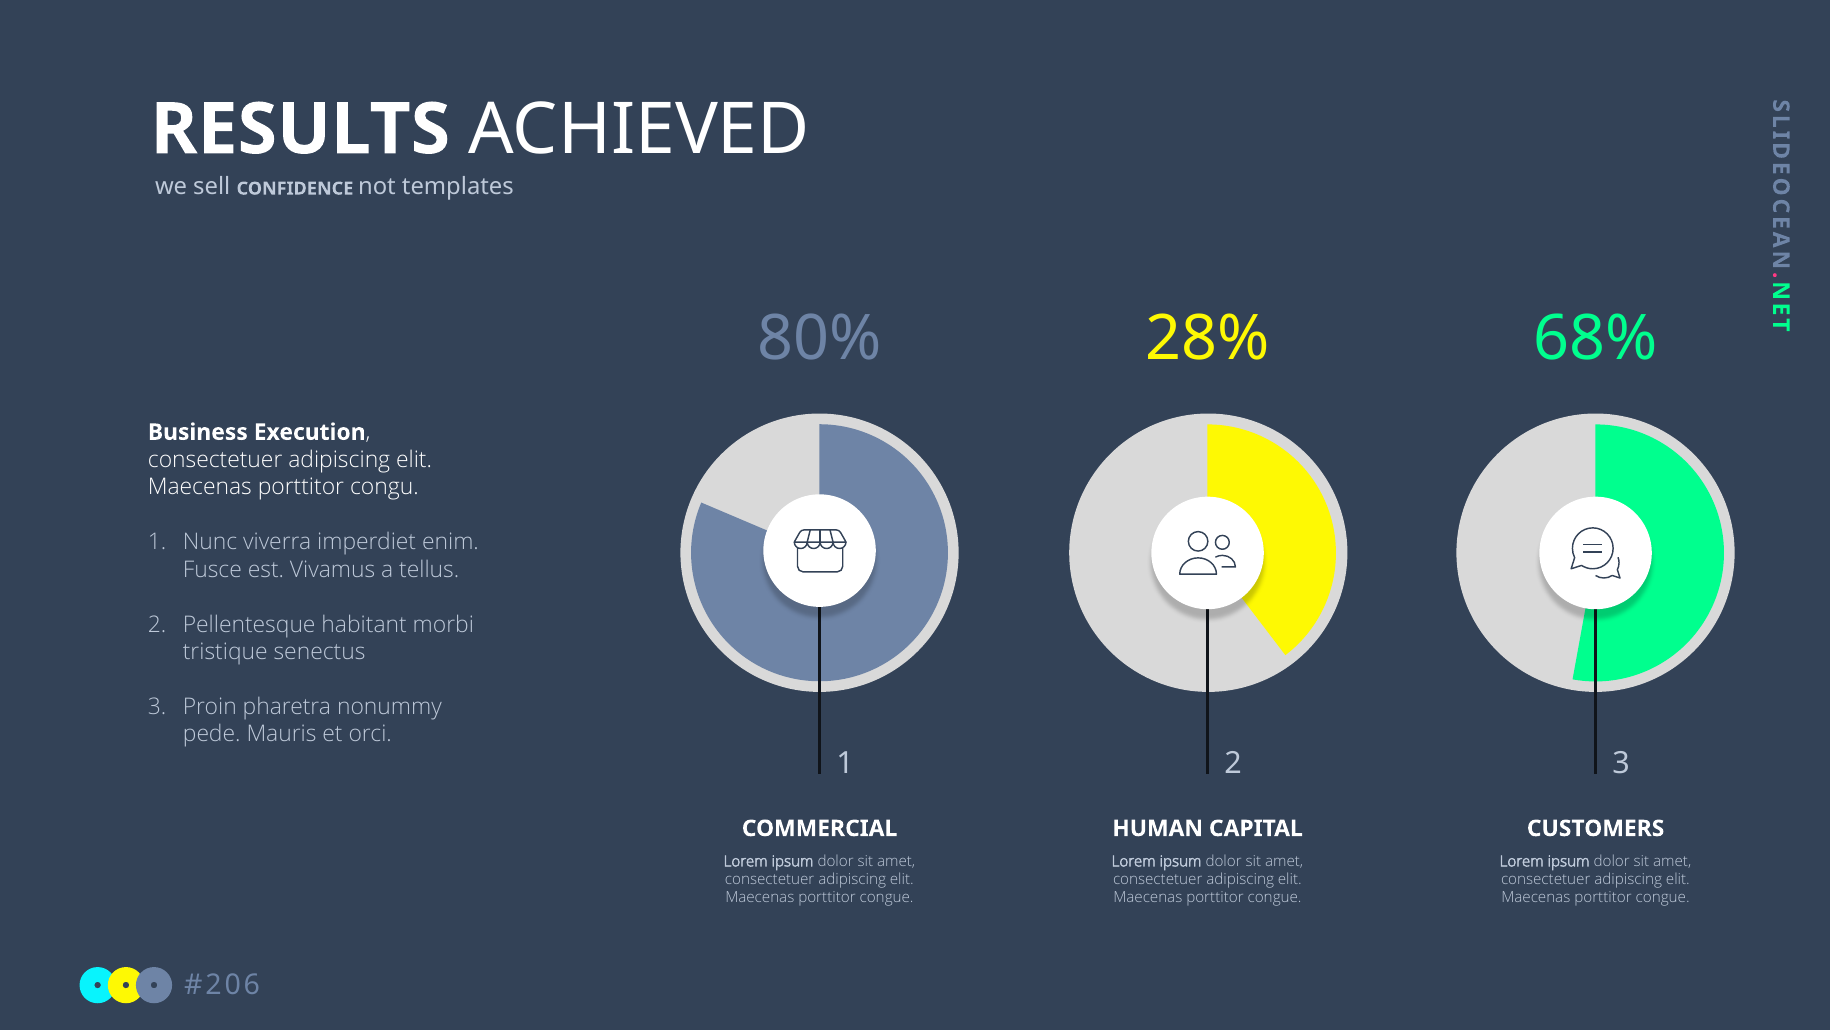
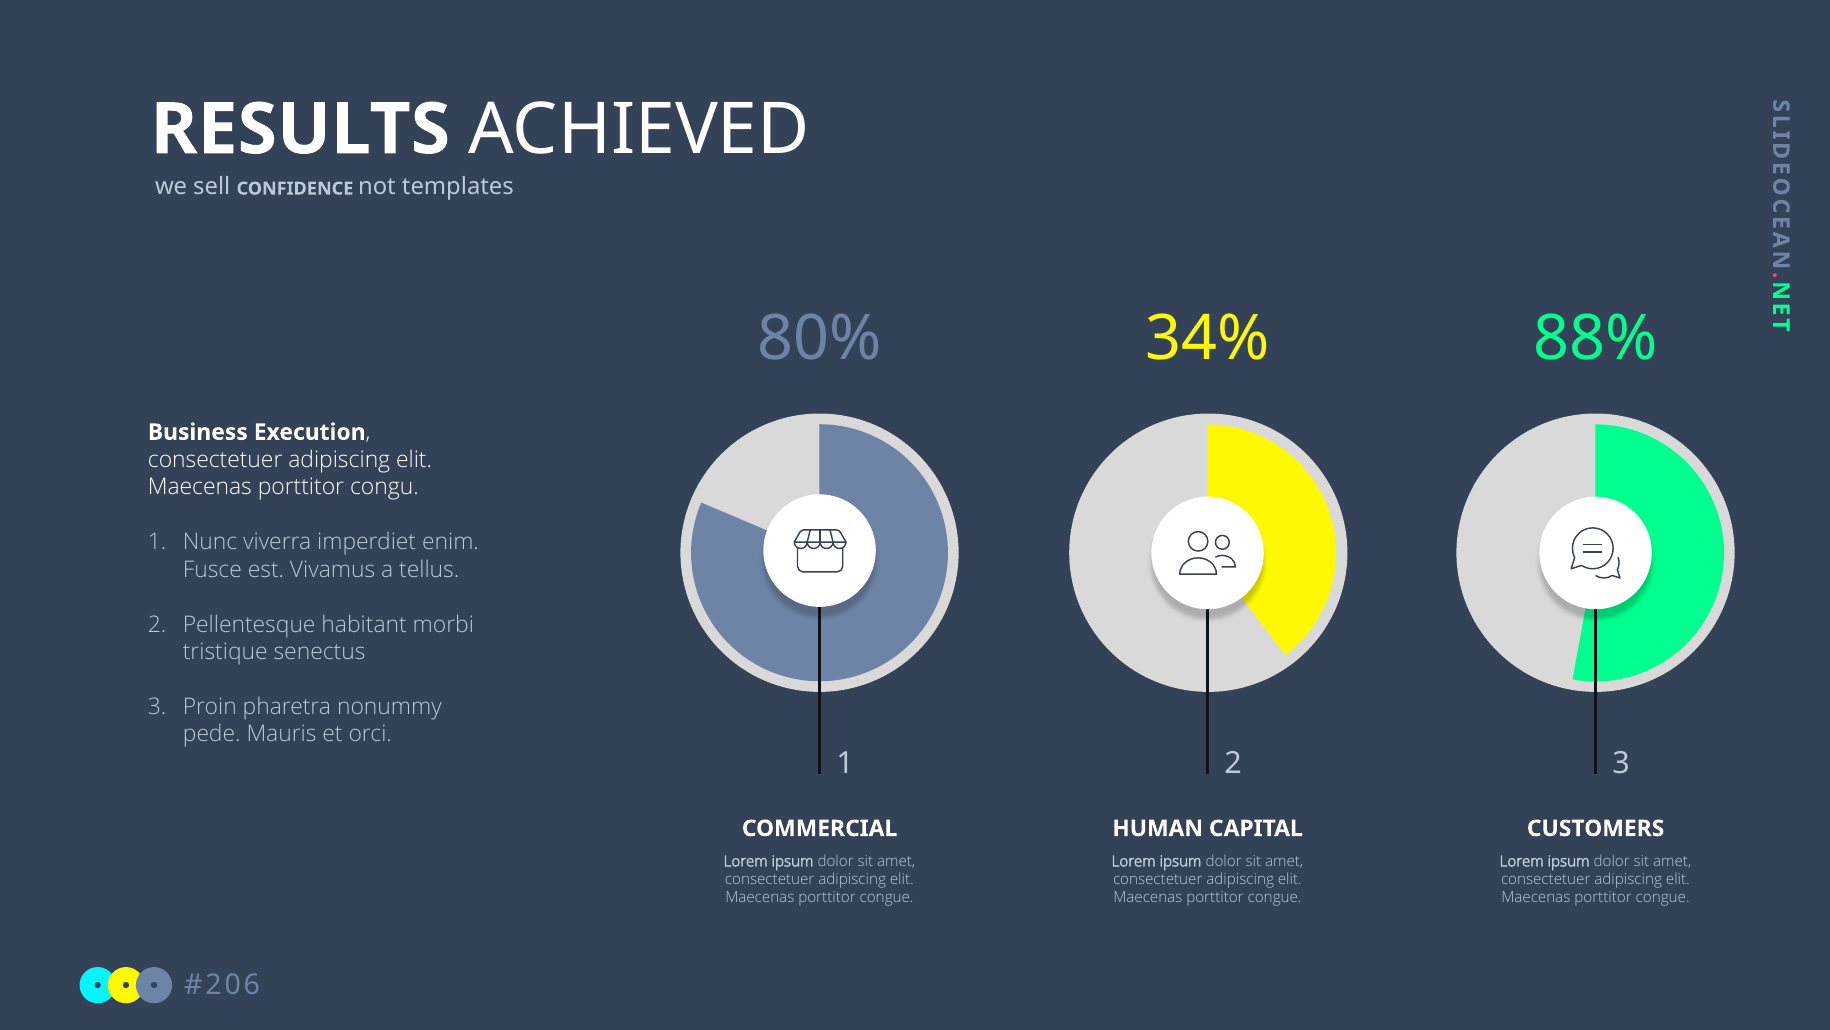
28%: 28% -> 34% (1208, 339)
68%: 68% -> 88% (1596, 339)
